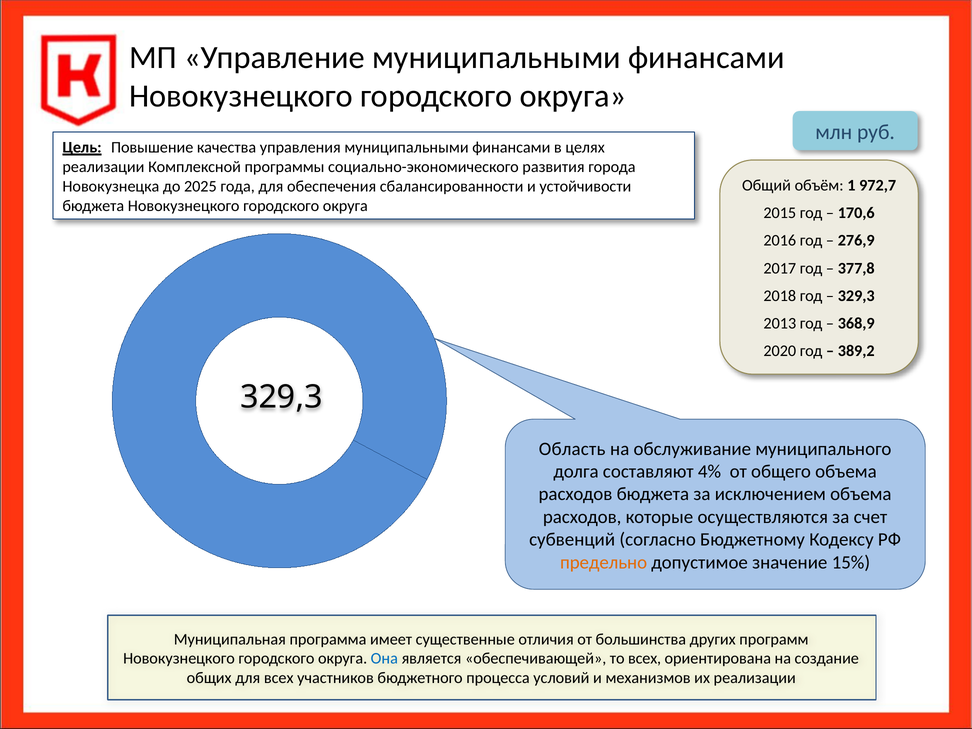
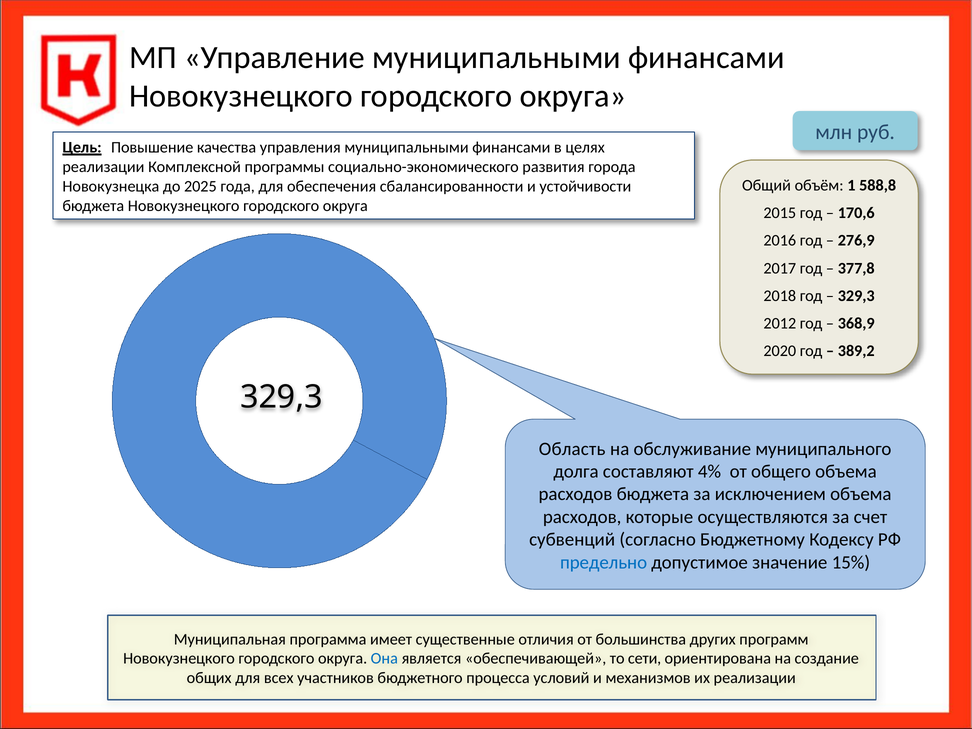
972,7: 972,7 -> 588,8 (878, 186)
2013: 2013 -> 2012 (780, 323)
предельно colour: orange -> blue (604, 562)
то всех: всех -> сети (645, 659)
